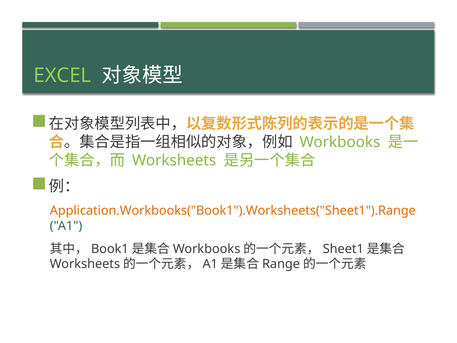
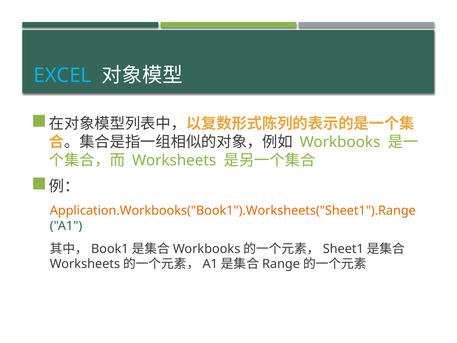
EXCEL colour: light green -> light blue (62, 75)
